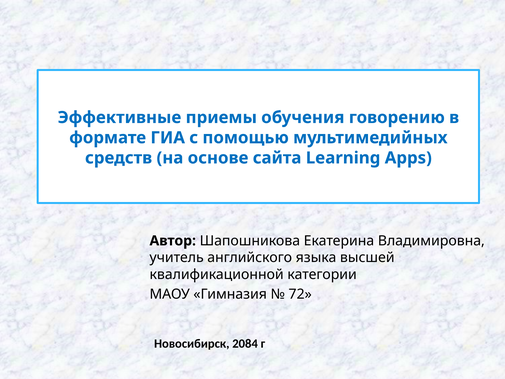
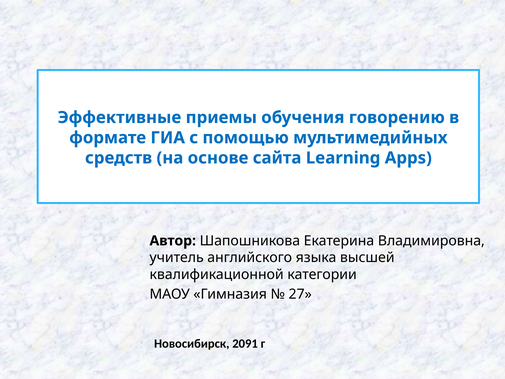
72: 72 -> 27 (300, 294)
2084: 2084 -> 2091 (245, 344)
